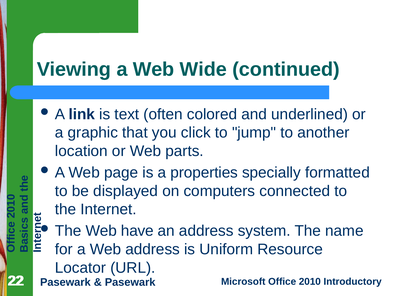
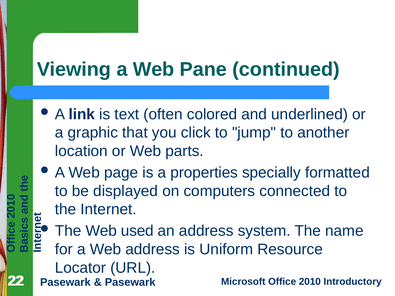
Wide: Wide -> Pane (203, 70)
have: have -> used (137, 231)
